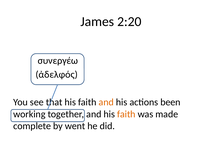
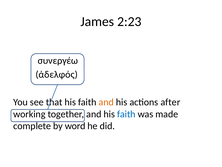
2:20: 2:20 -> 2:23 (129, 21)
been: been -> after (170, 102)
faith colour: orange -> blue (126, 114)
went: went -> word (75, 126)
